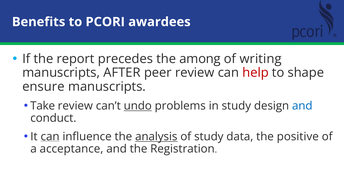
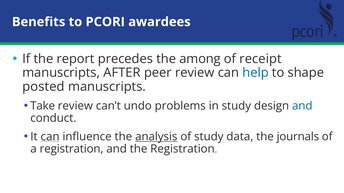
writing: writing -> receipt (261, 59)
help colour: red -> blue (255, 73)
ensure: ensure -> posted (43, 87)
undo underline: present -> none (138, 106)
positive: positive -> journals (298, 137)
a acceptance: acceptance -> registration (72, 149)
